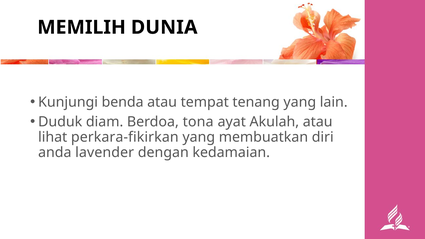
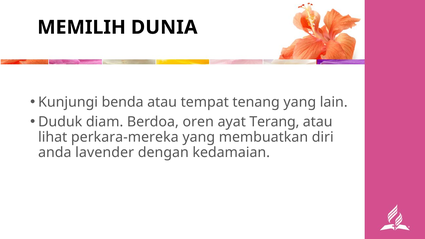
tona: tona -> oren (198, 122)
Akulah: Akulah -> Terang (274, 122)
perkara-fikirkan: perkara-fikirkan -> perkara-mereka (125, 137)
